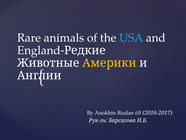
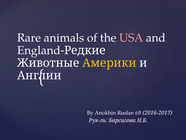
USA colour: light blue -> pink (131, 38)
